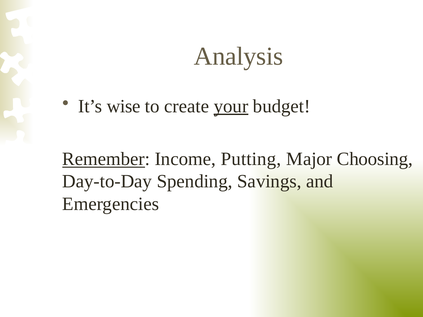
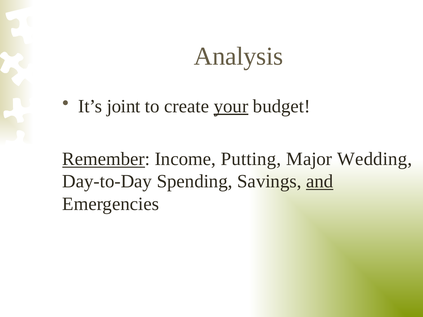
wise: wise -> joint (124, 106)
Choosing: Choosing -> Wedding (375, 159)
and underline: none -> present (320, 182)
